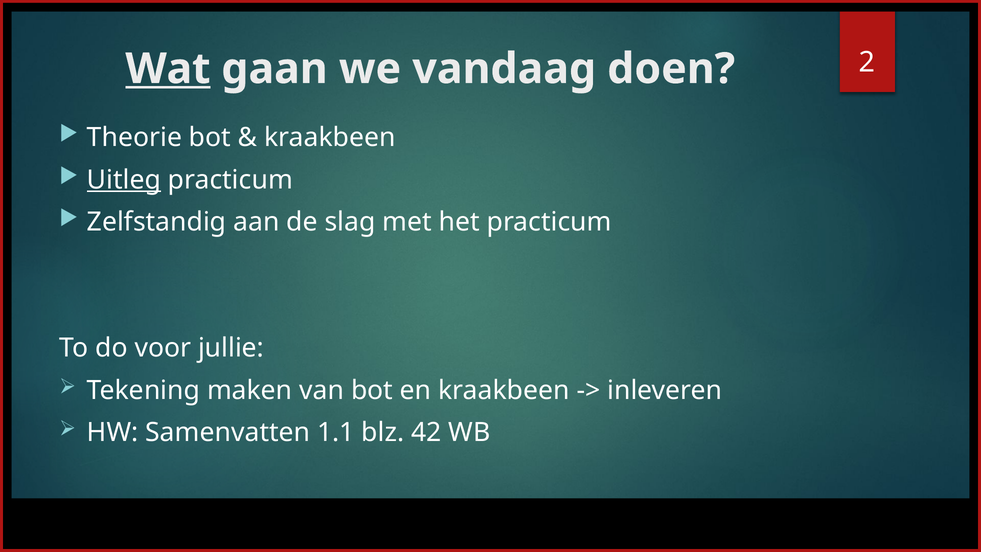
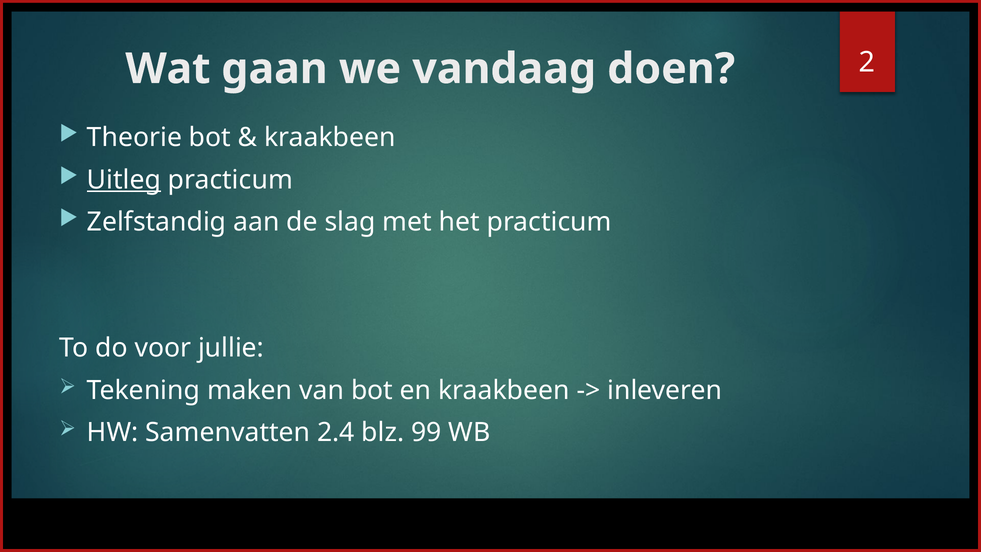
Wat underline: present -> none (168, 69)
1.1: 1.1 -> 2.4 (336, 432)
42: 42 -> 99 (426, 432)
